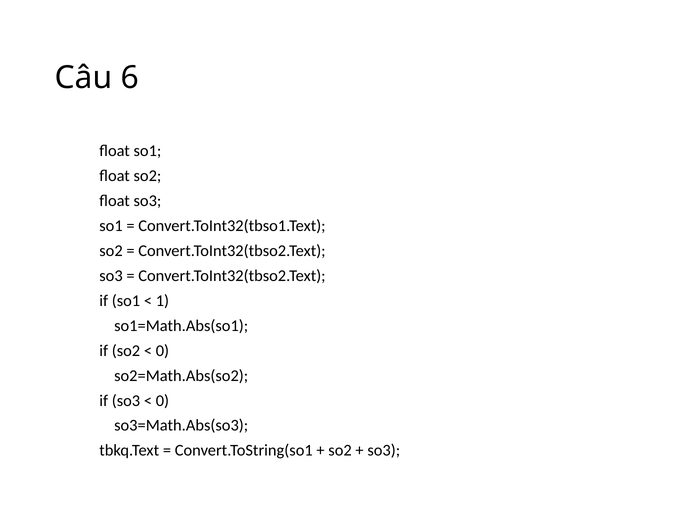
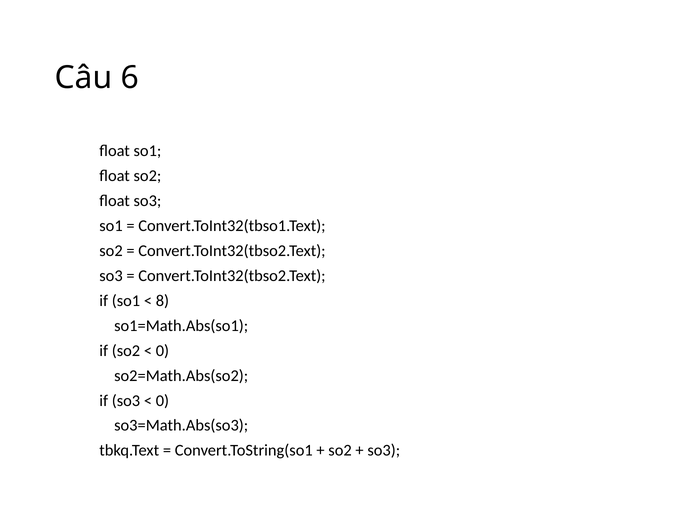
1: 1 -> 8 (162, 301)
